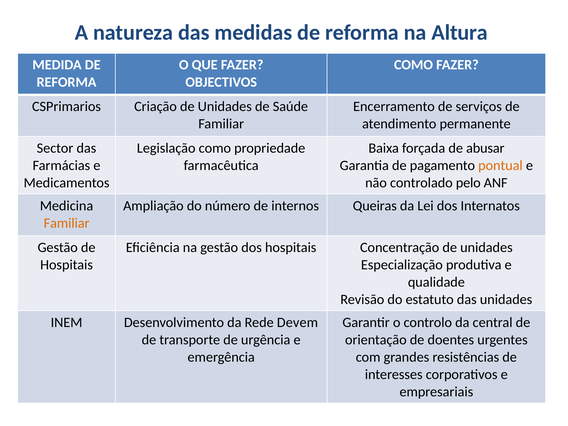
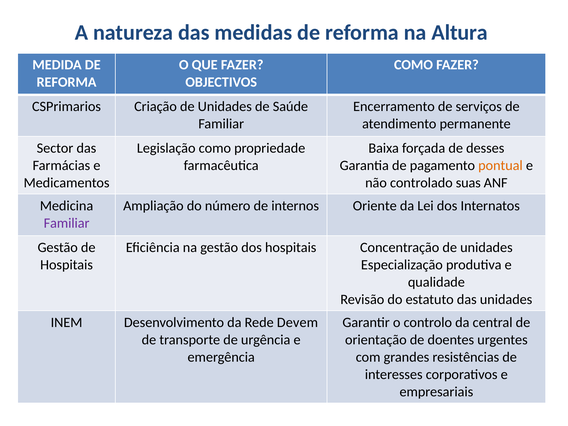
abusar: abusar -> desses (485, 148)
pelo: pelo -> suas (468, 183)
Queiras: Queiras -> Oriente (375, 206)
Familiar colour: orange -> purple (67, 223)
